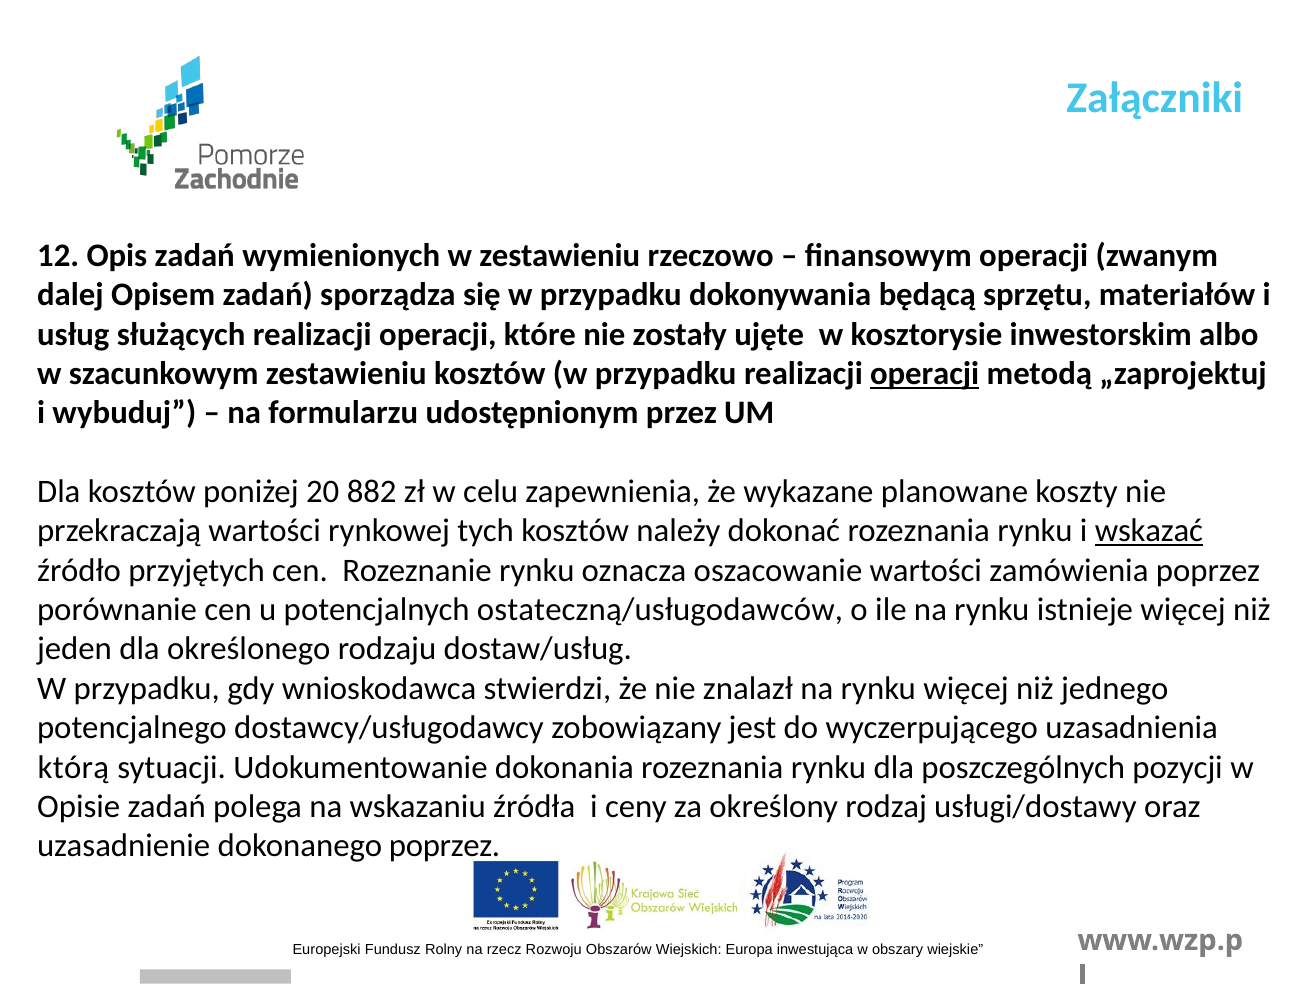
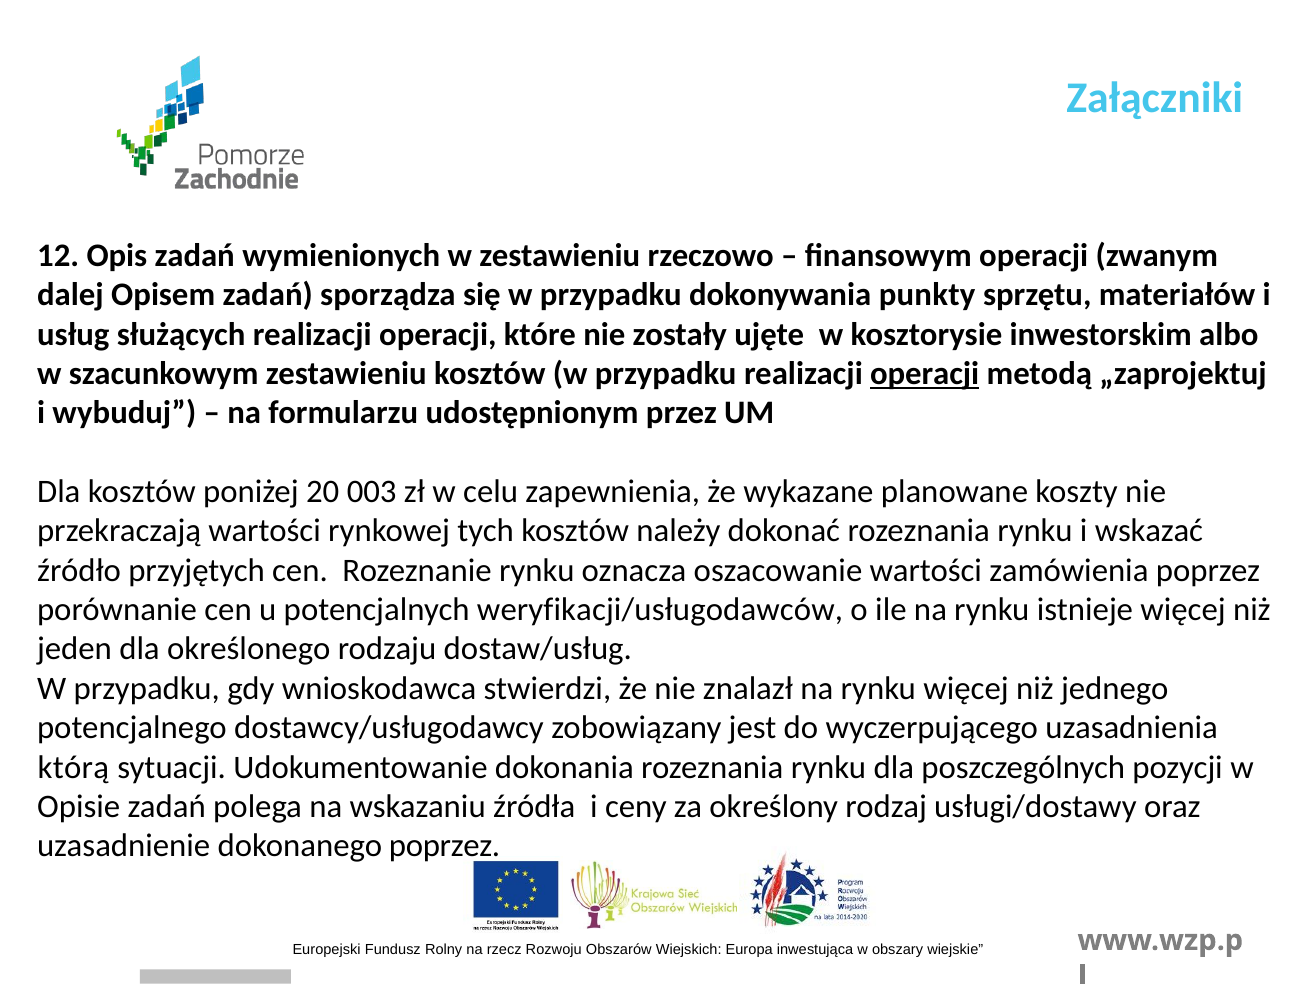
będącą: będącą -> punkty (927, 295)
882: 882 -> 003 (372, 492)
wskazać underline: present -> none (1149, 531)
ostateczną/usługodawców: ostateczną/usługodawców -> weryfikacji/usługodawców (660, 610)
